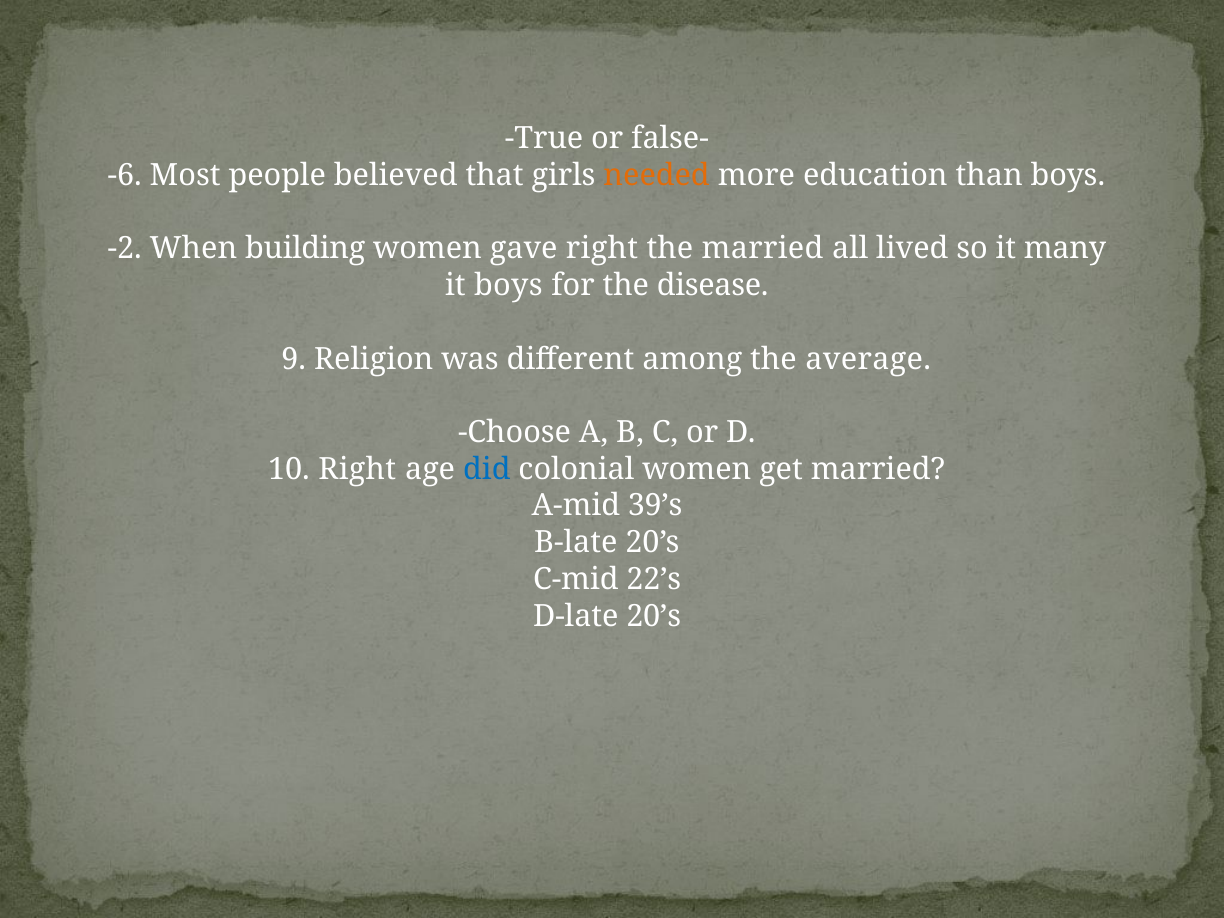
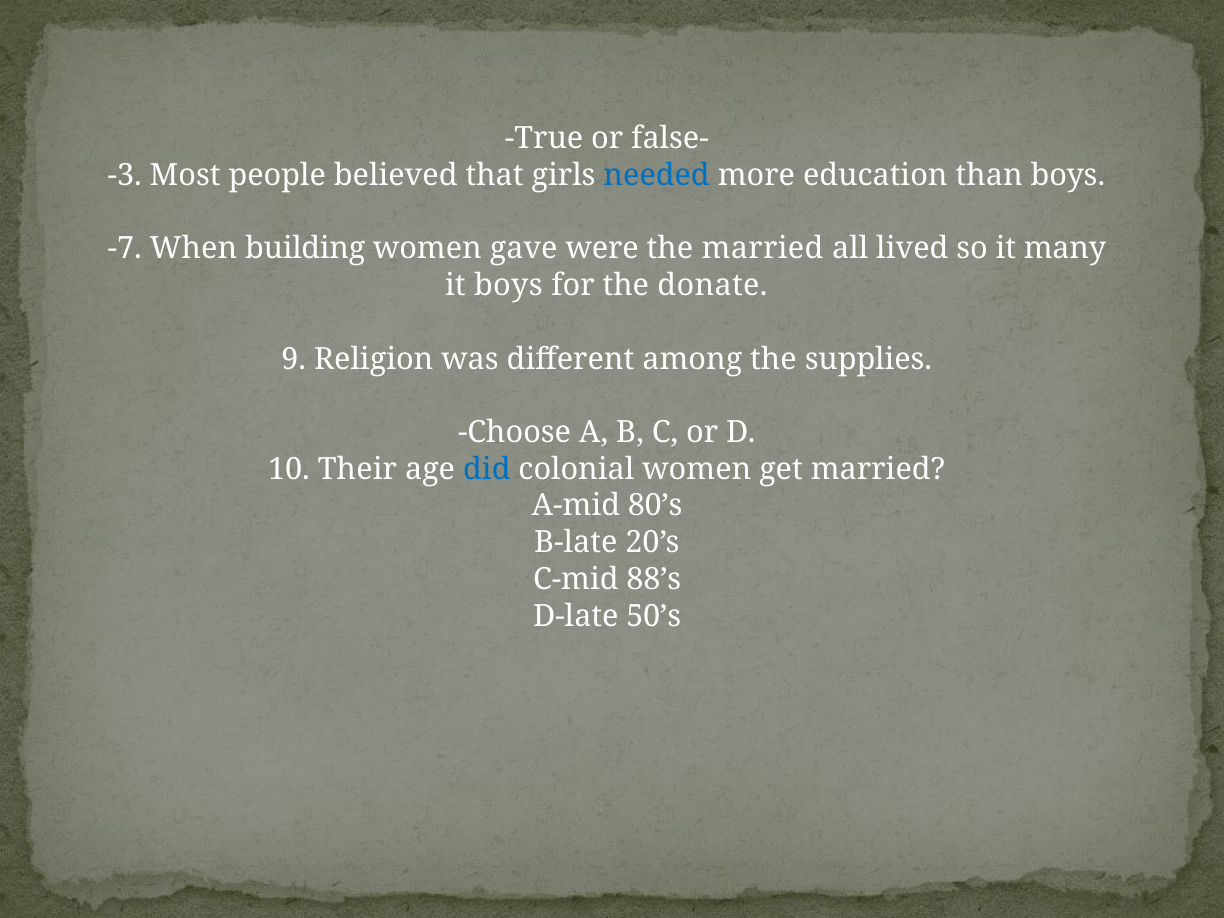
-6: -6 -> -3 (125, 175)
needed colour: orange -> blue (657, 175)
-2: -2 -> -7 (125, 249)
gave right: right -> were (602, 249)
disease: disease -> donate (712, 286)
average: average -> supplies (868, 359)
10 Right: Right -> Their (357, 469)
39’s: 39’s -> 80’s (655, 506)
22’s: 22’s -> 88’s (654, 579)
D-late 20’s: 20’s -> 50’s (654, 616)
